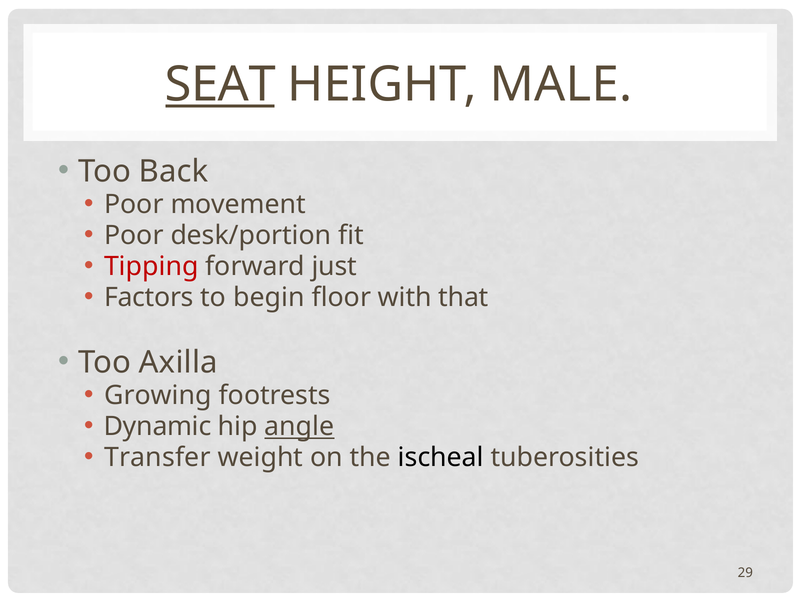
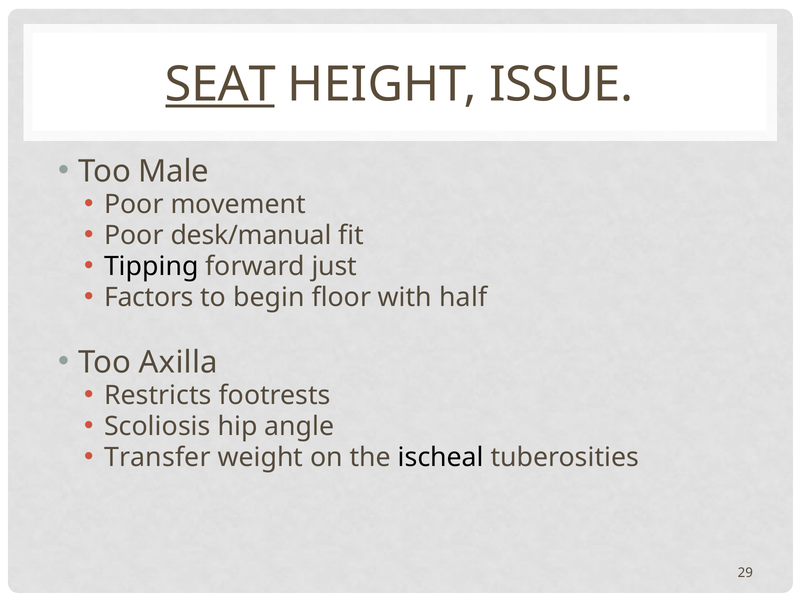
MALE: MALE -> ISSUE (561, 85)
Back: Back -> Male (174, 171)
desk/portion: desk/portion -> desk/manual (251, 235)
Tipping colour: red -> black (151, 266)
that: that -> half (463, 297)
Growing: Growing -> Restricts (158, 395)
Dynamic: Dynamic -> Scoliosis (157, 426)
angle underline: present -> none (299, 426)
